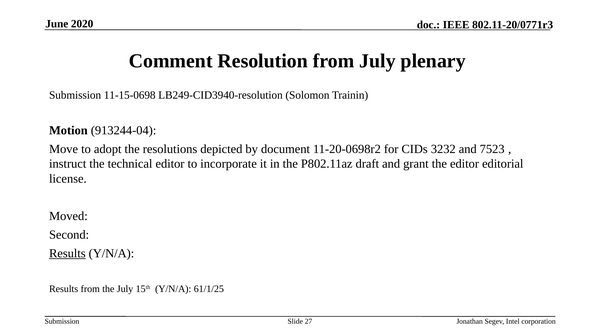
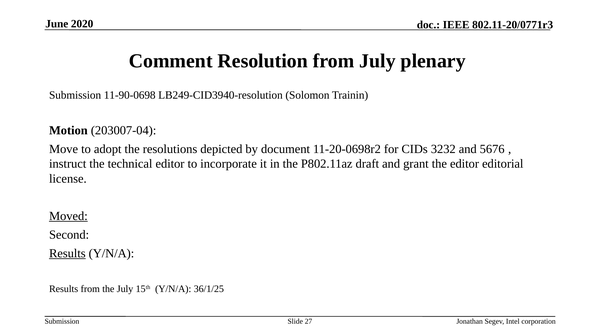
11-15-0698: 11-15-0698 -> 11-90-0698 (130, 95)
913244-04: 913244-04 -> 203007-04 (124, 130)
7523: 7523 -> 5676 (492, 149)
Moved underline: none -> present (68, 216)
61/1/25: 61/1/25 -> 36/1/25 (209, 289)
